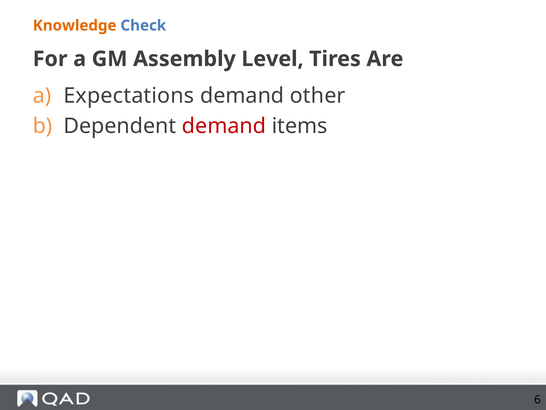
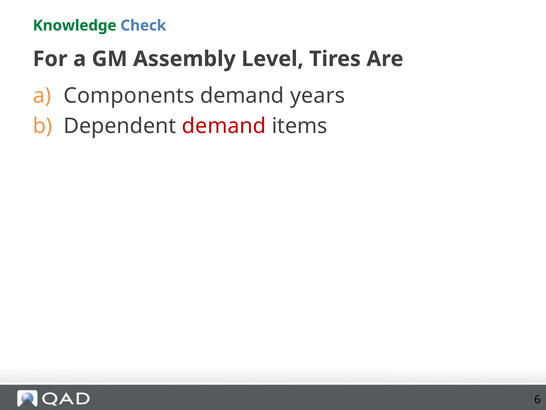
Knowledge colour: orange -> green (75, 25)
Expectations: Expectations -> Components (129, 96)
other: other -> years (318, 96)
